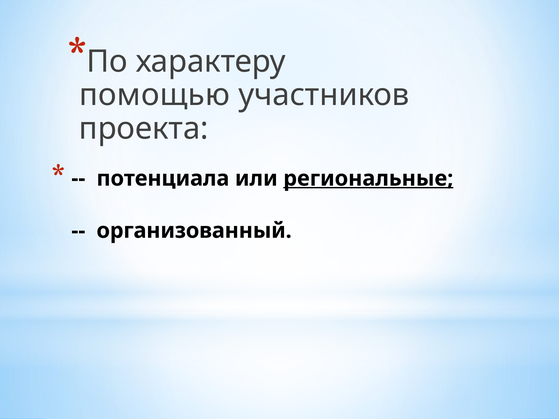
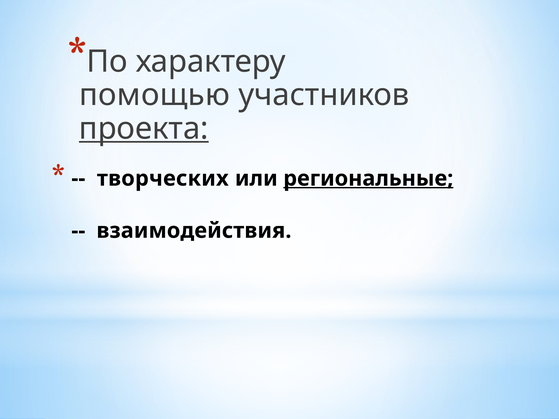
проекта underline: none -> present (144, 129)
потенциала: потенциала -> творческих (163, 179)
организованный: организованный -> взаимодействия (194, 231)
